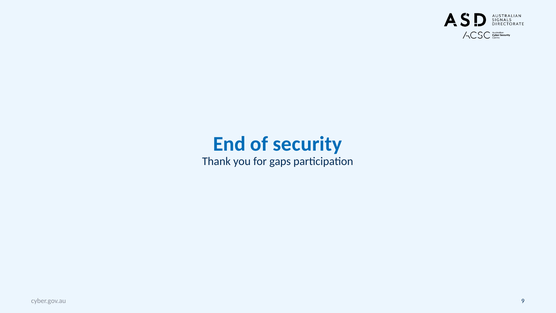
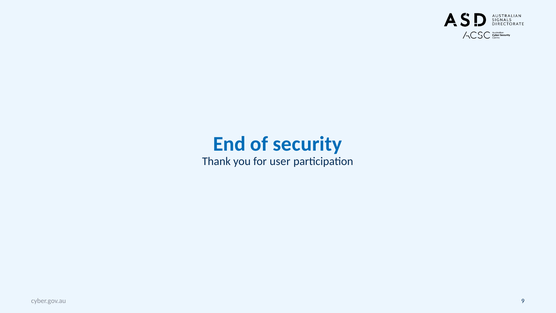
gaps: gaps -> user (280, 161)
